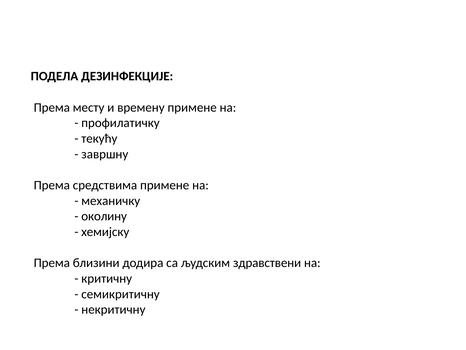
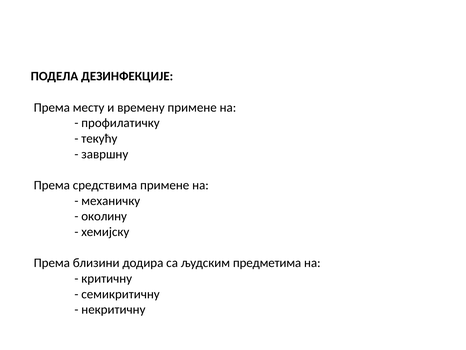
здравствени: здравствени -> предметима (267, 263)
